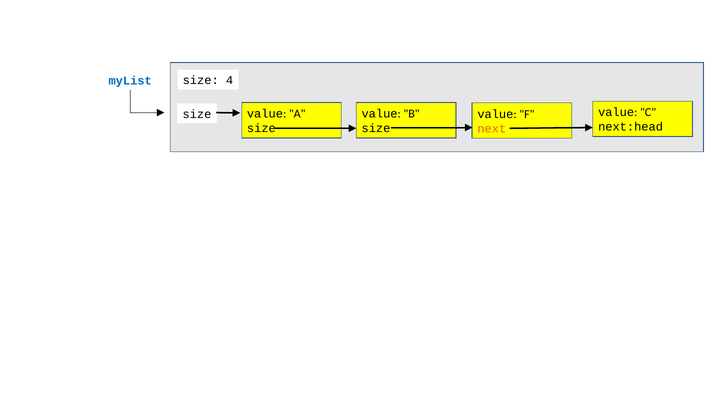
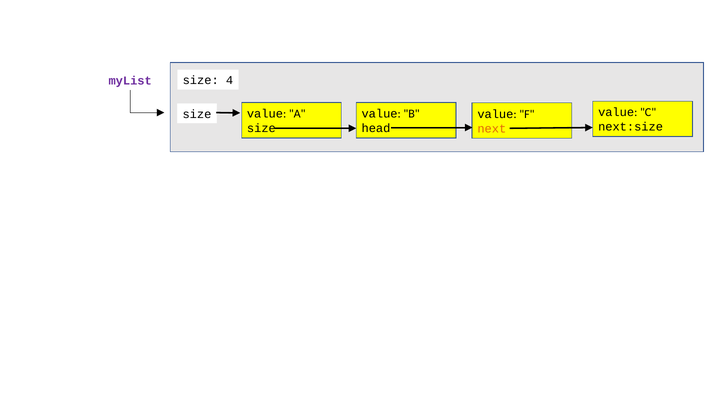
myList colour: blue -> purple (130, 81)
next:head: next:head -> next:size (631, 127)
size: size -> head (376, 128)
